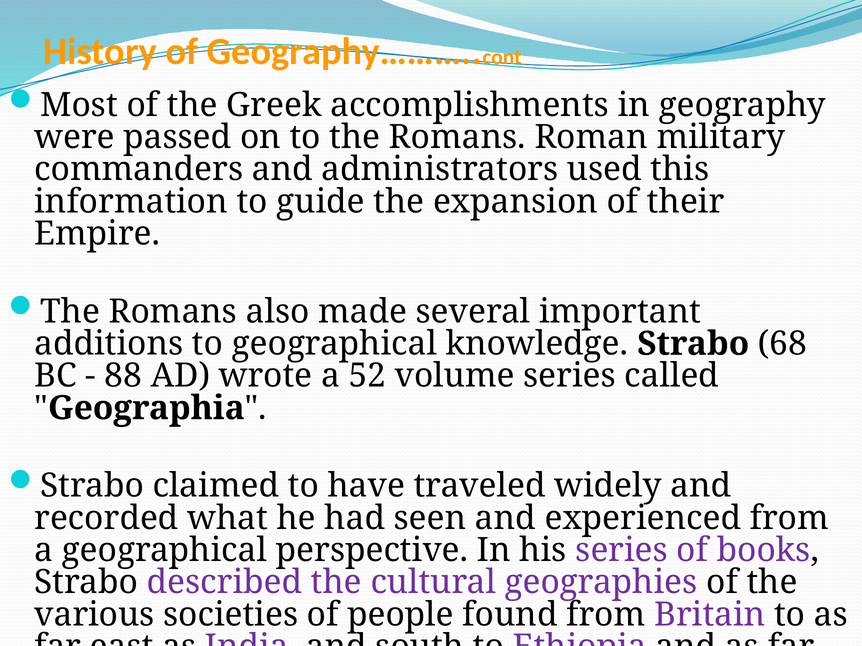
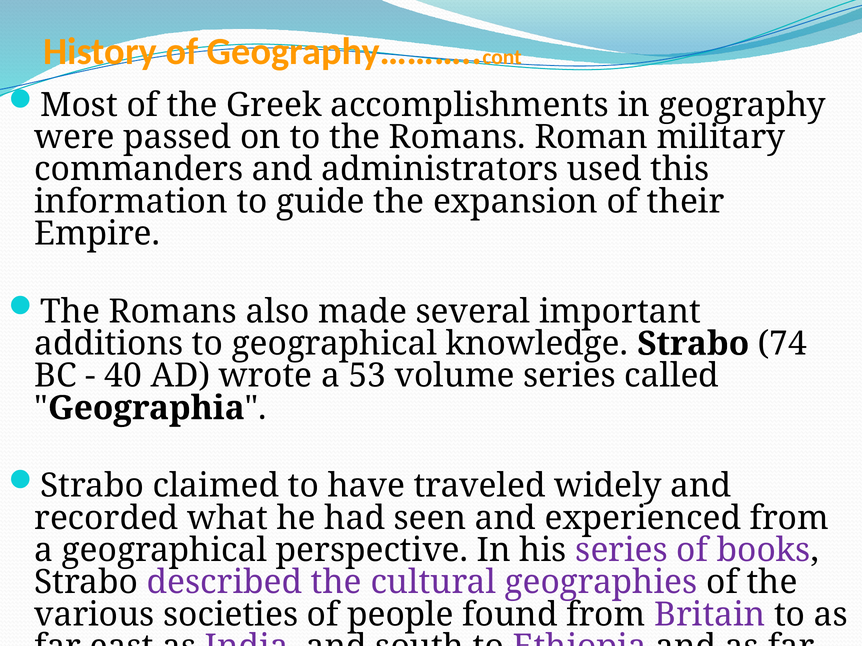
68: 68 -> 74 (782, 344)
88: 88 -> 40 (123, 376)
52: 52 -> 53 (367, 376)
